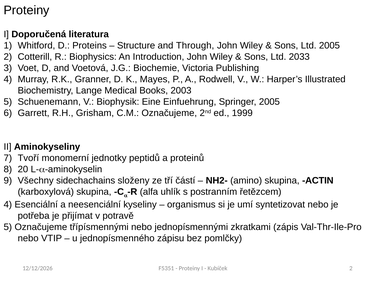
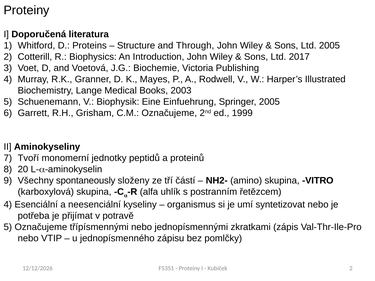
2033: 2033 -> 2017 (299, 57)
sidechachains: sidechachains -> spontaneously (86, 181)
ACTIN: ACTIN -> VITRO (318, 181)
